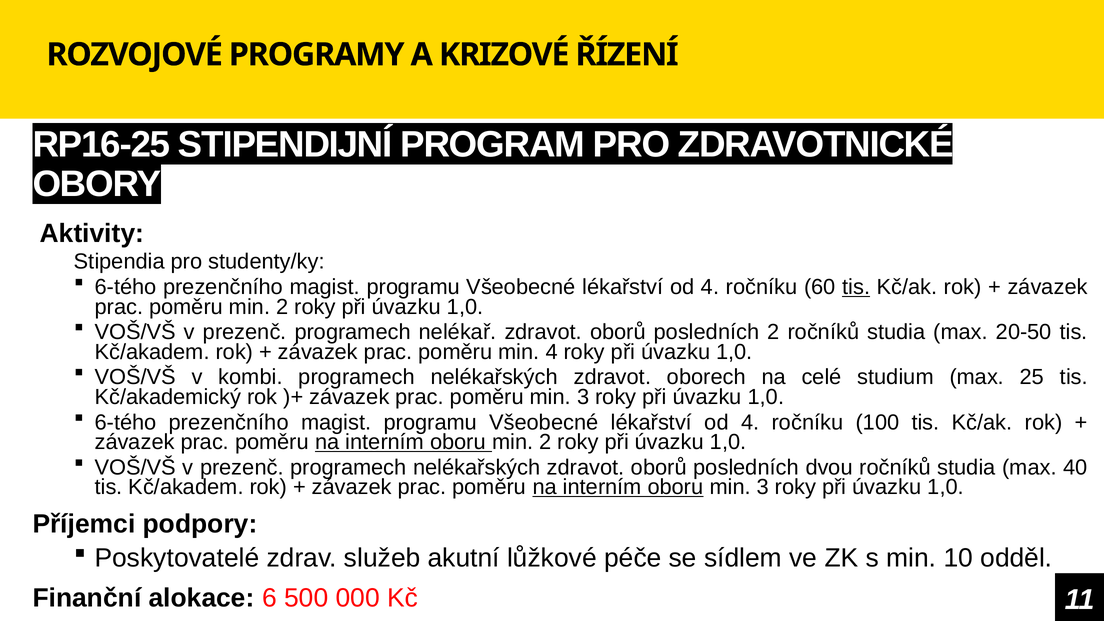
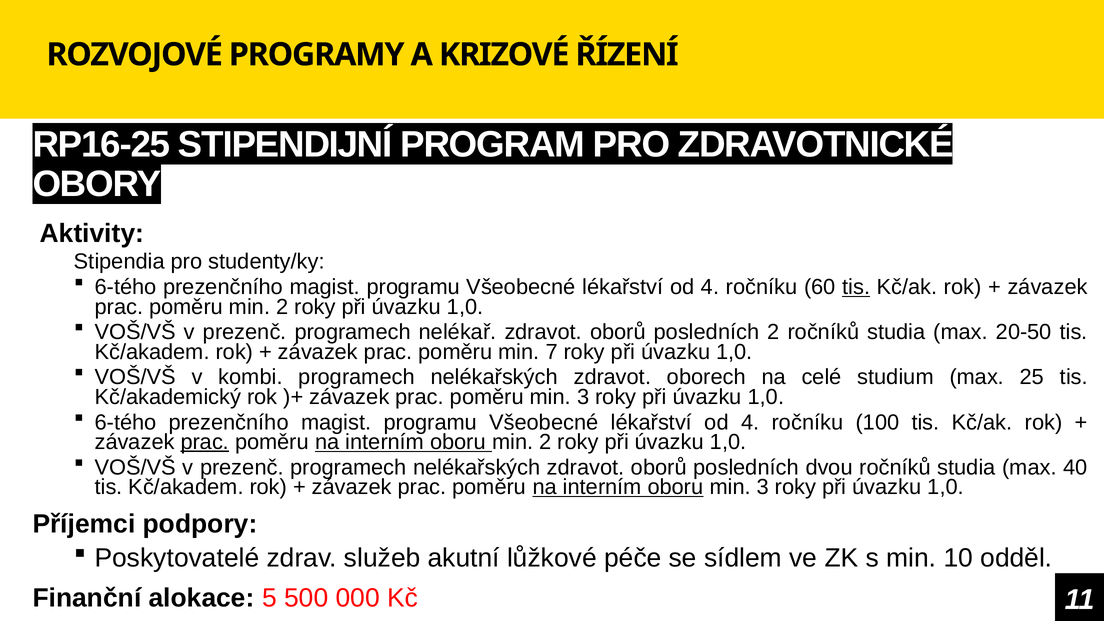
min 4: 4 -> 7 (552, 352)
prac underline: none -> present (205, 442)
6: 6 -> 5 (270, 598)
